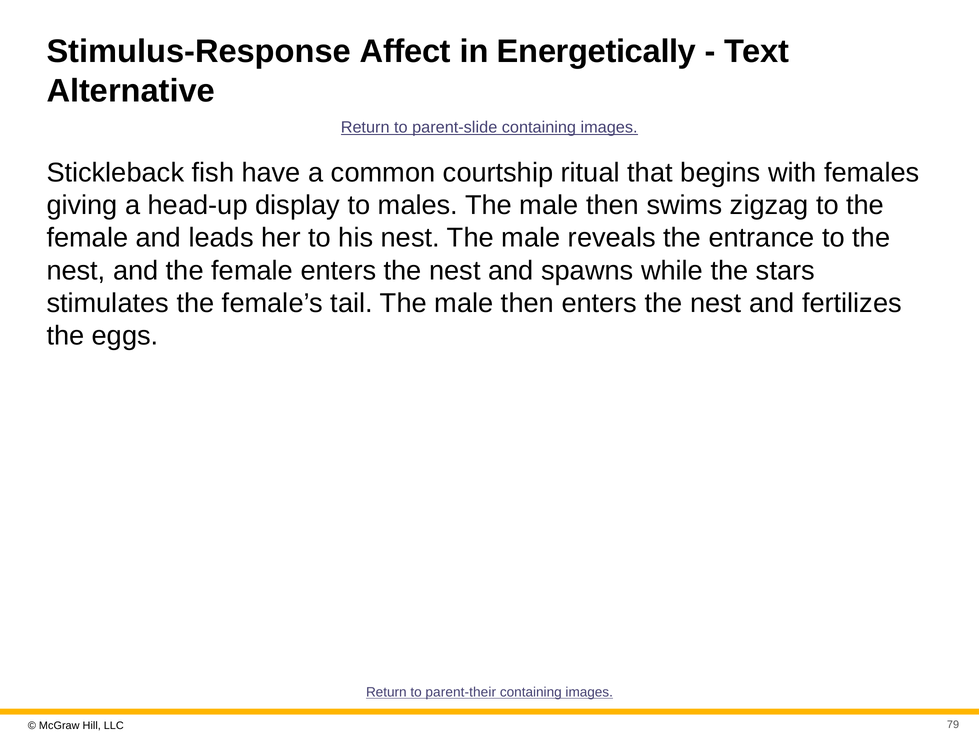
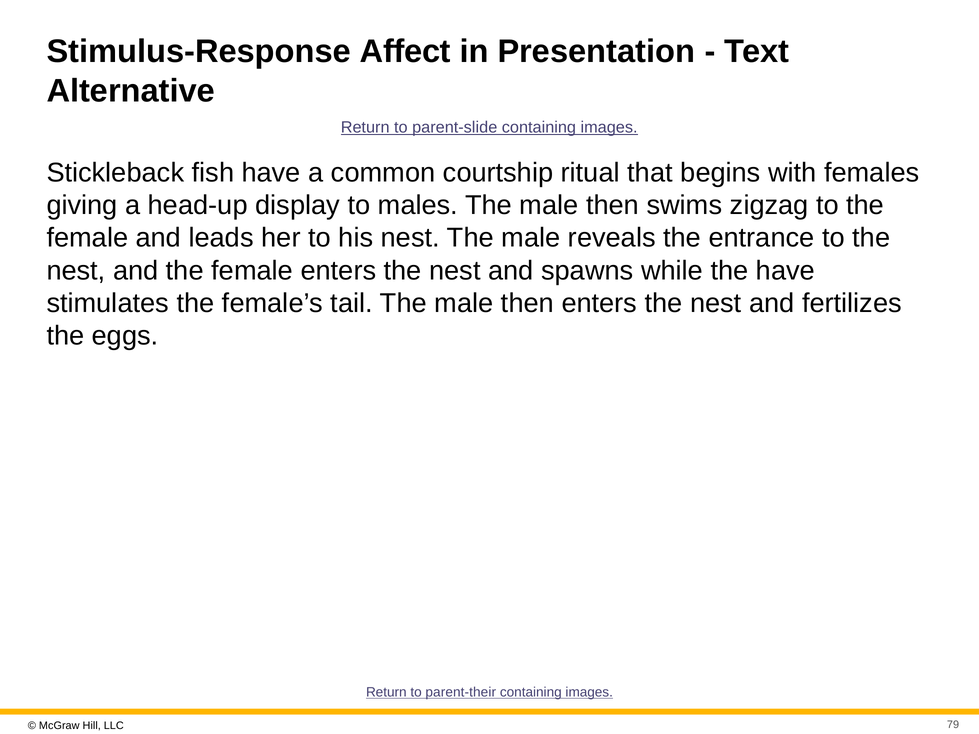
Energetically: Energetically -> Presentation (596, 52)
the stars: stars -> have (786, 271)
